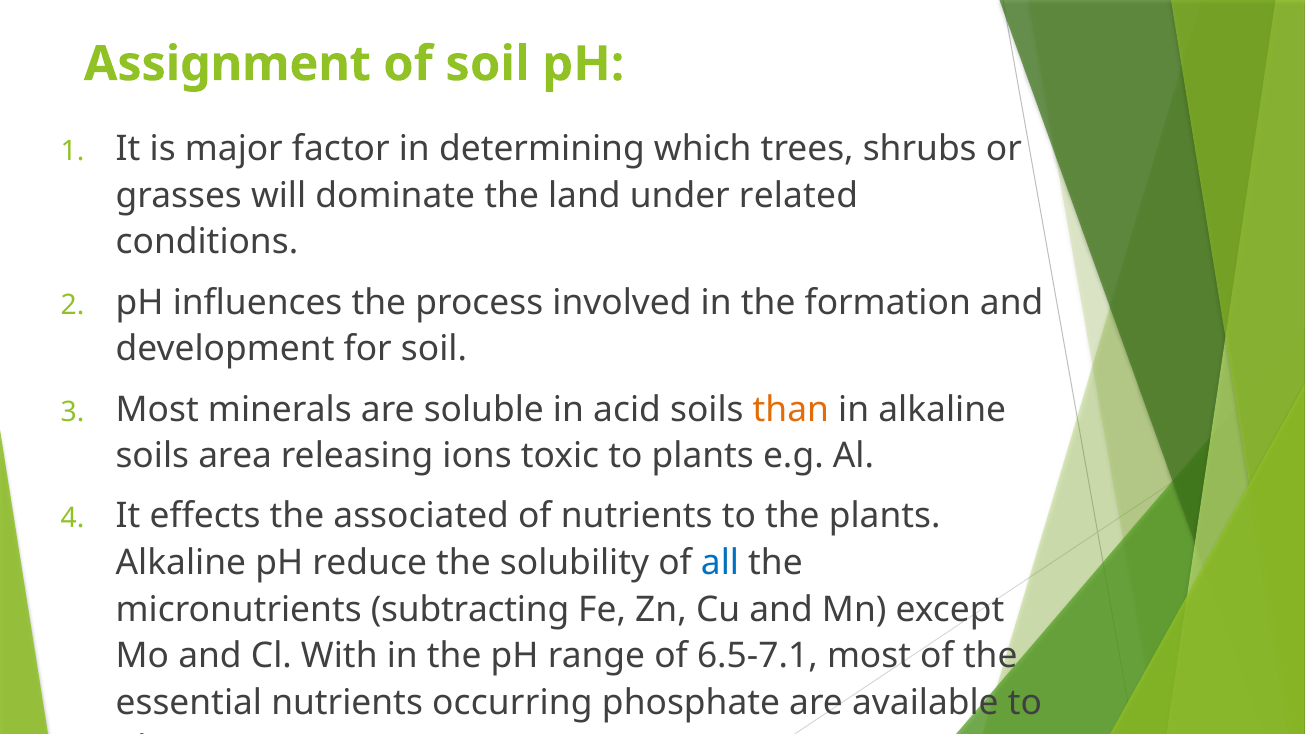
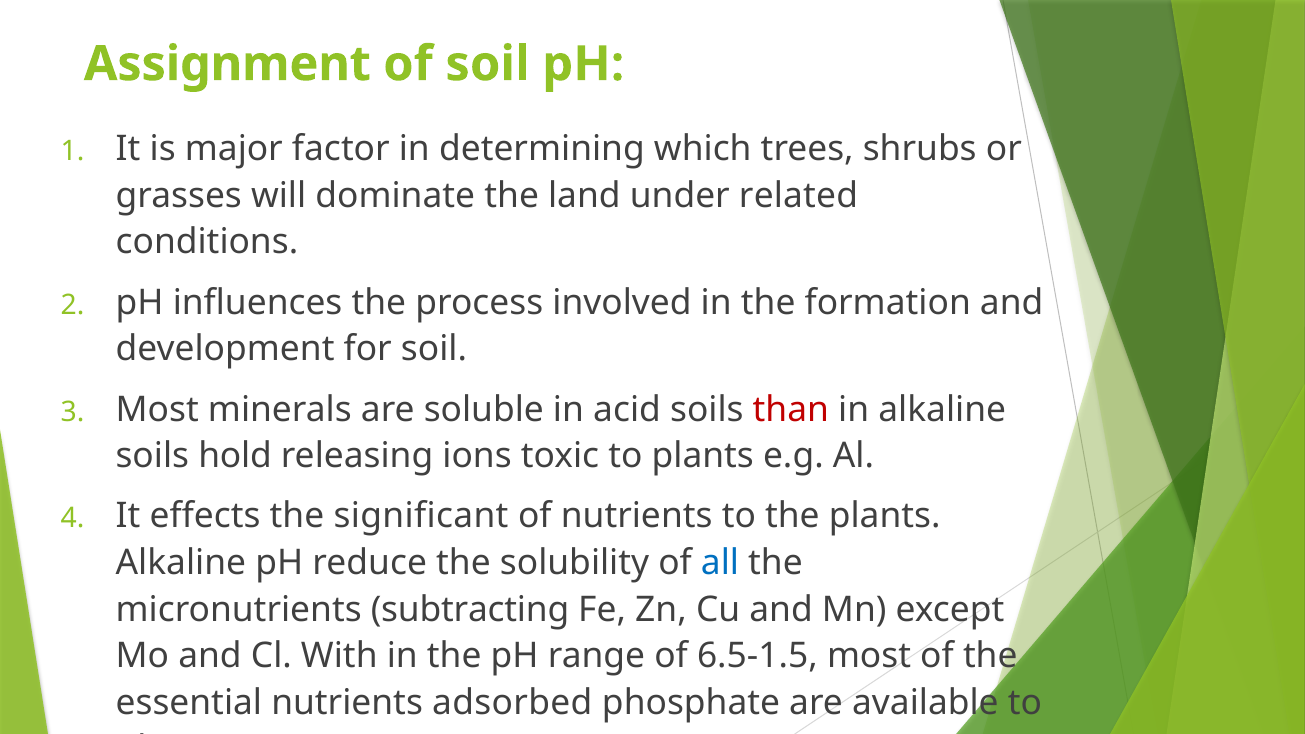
than colour: orange -> red (791, 409)
area: area -> hold (235, 456)
associated: associated -> significant (421, 516)
6.5-7.1: 6.5-7.1 -> 6.5-1.5 (757, 656)
occurring: occurring -> adsorbed (512, 703)
